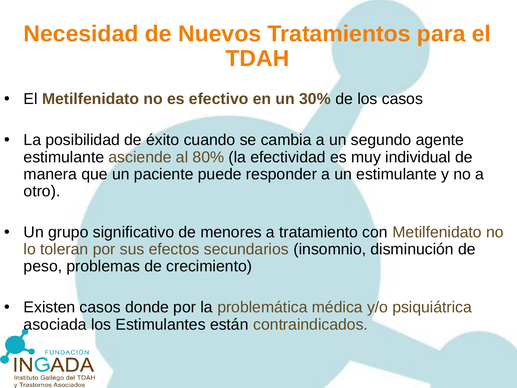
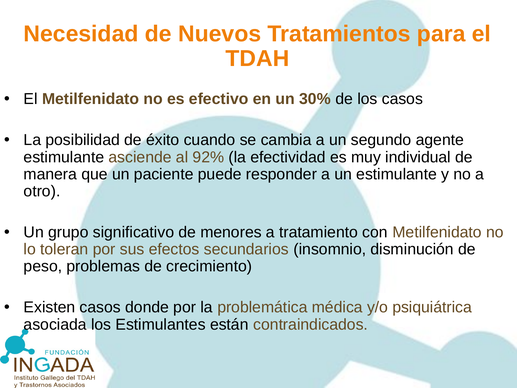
80%: 80% -> 92% (208, 157)
